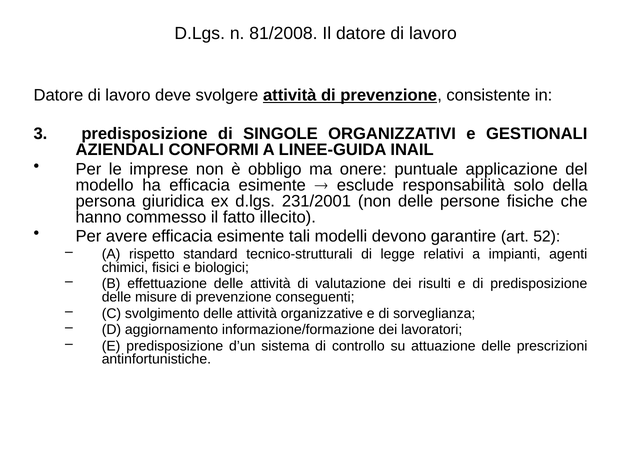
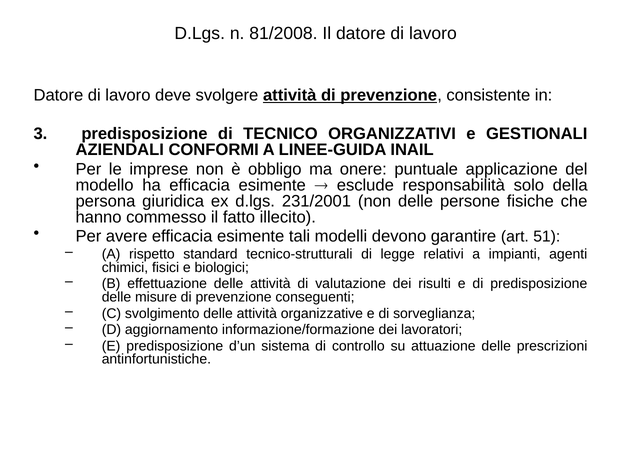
SINGOLE: SINGOLE -> TECNICO (280, 134)
52: 52 -> 51 (547, 236)
